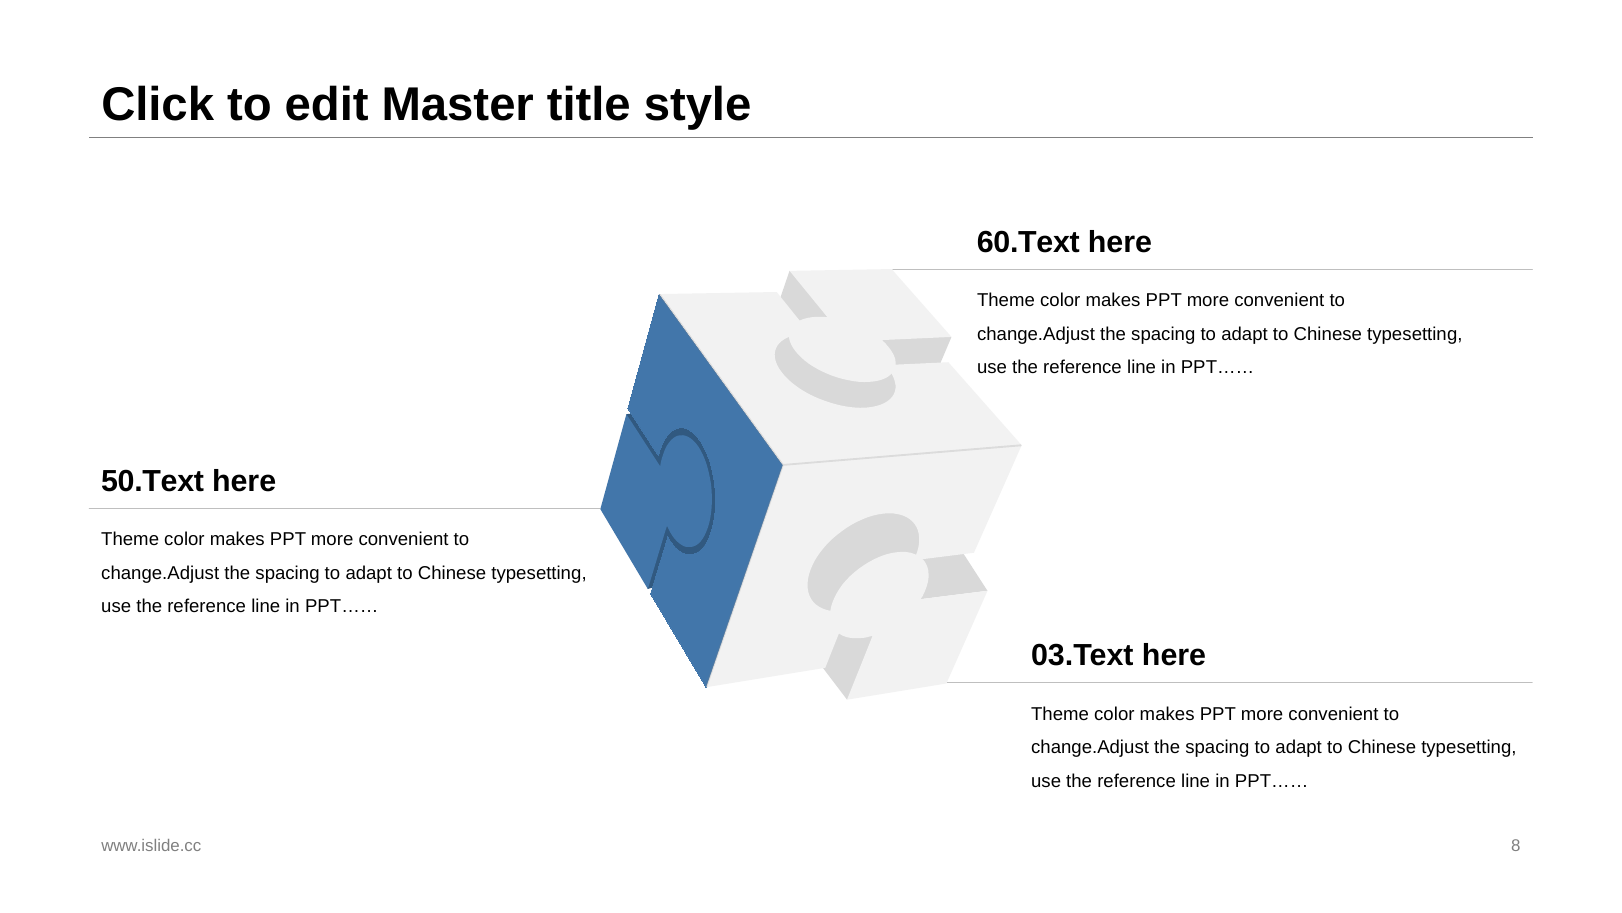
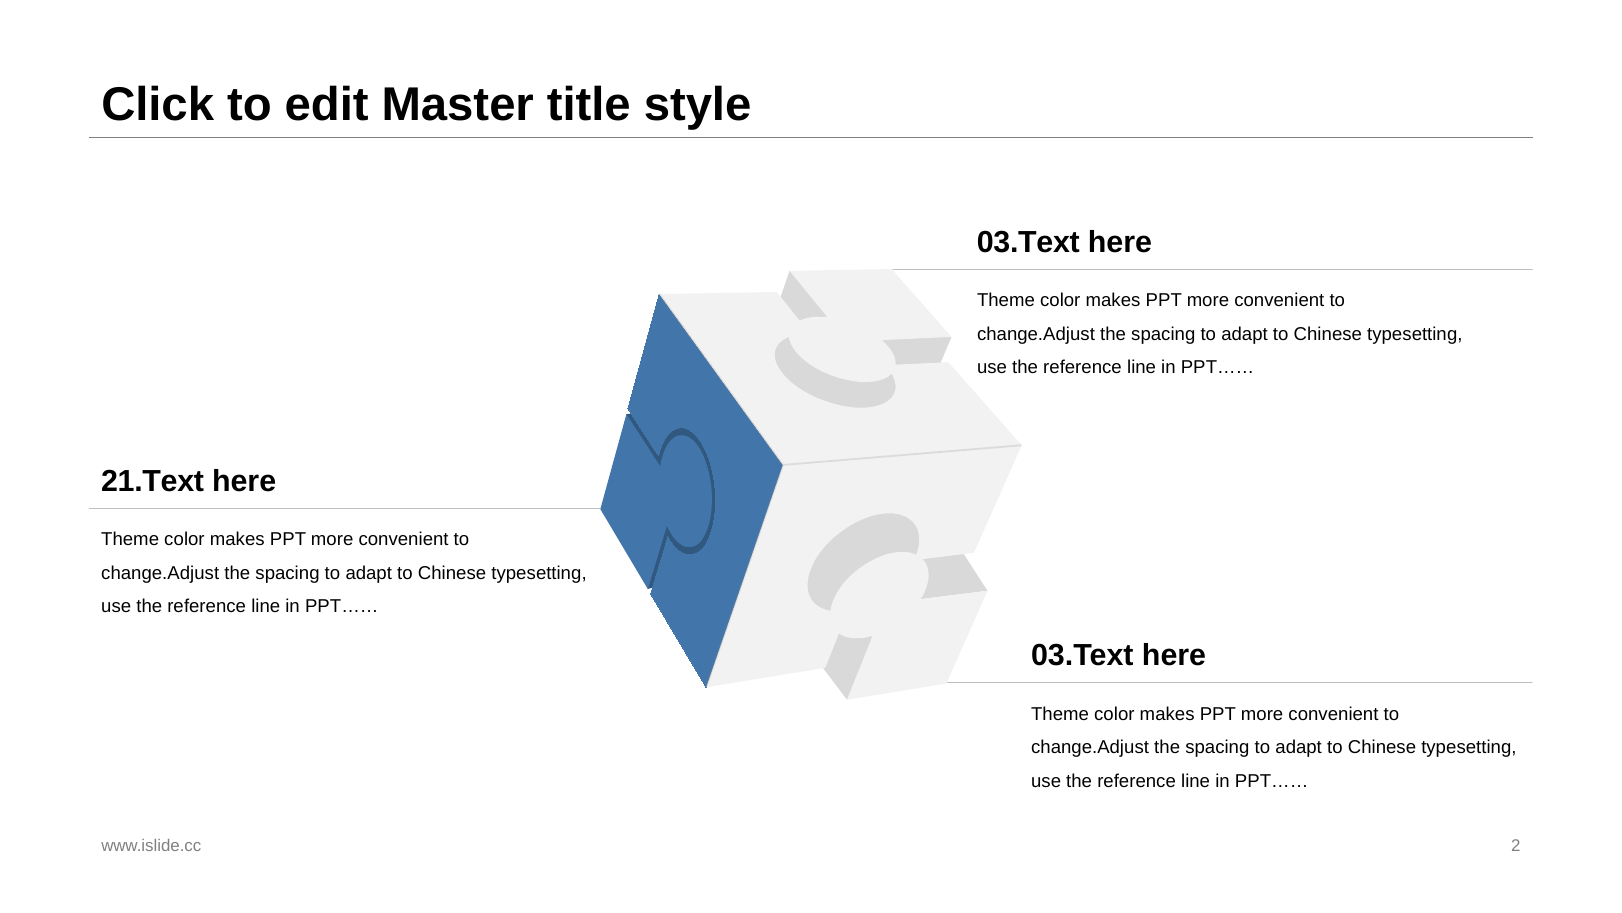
60.Text: 60.Text -> 03.Text (1028, 242)
50.Text: 50.Text -> 21.Text (153, 481)
8: 8 -> 2 (1516, 845)
